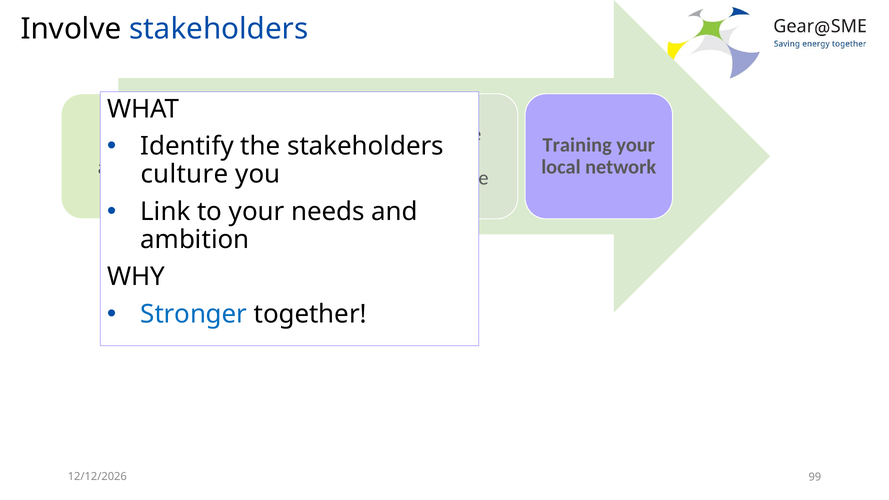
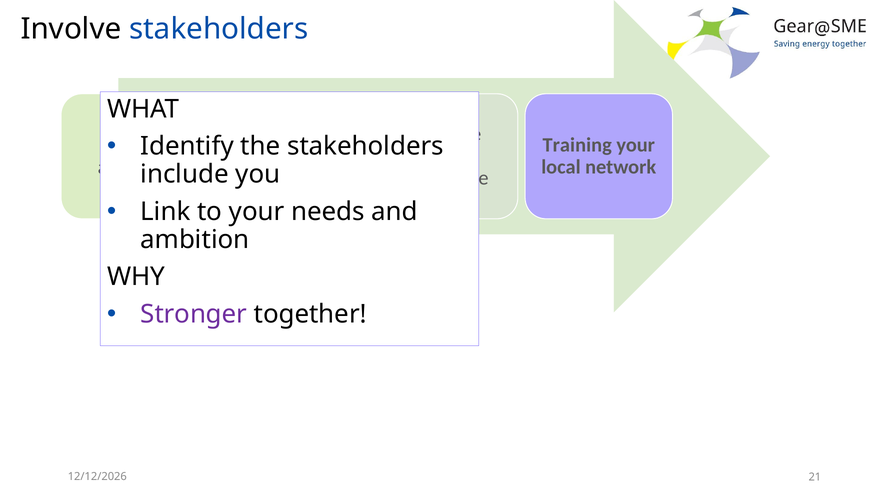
culture: culture -> include (185, 174)
Stronger colour: blue -> purple (194, 314)
99: 99 -> 21 (815, 477)
